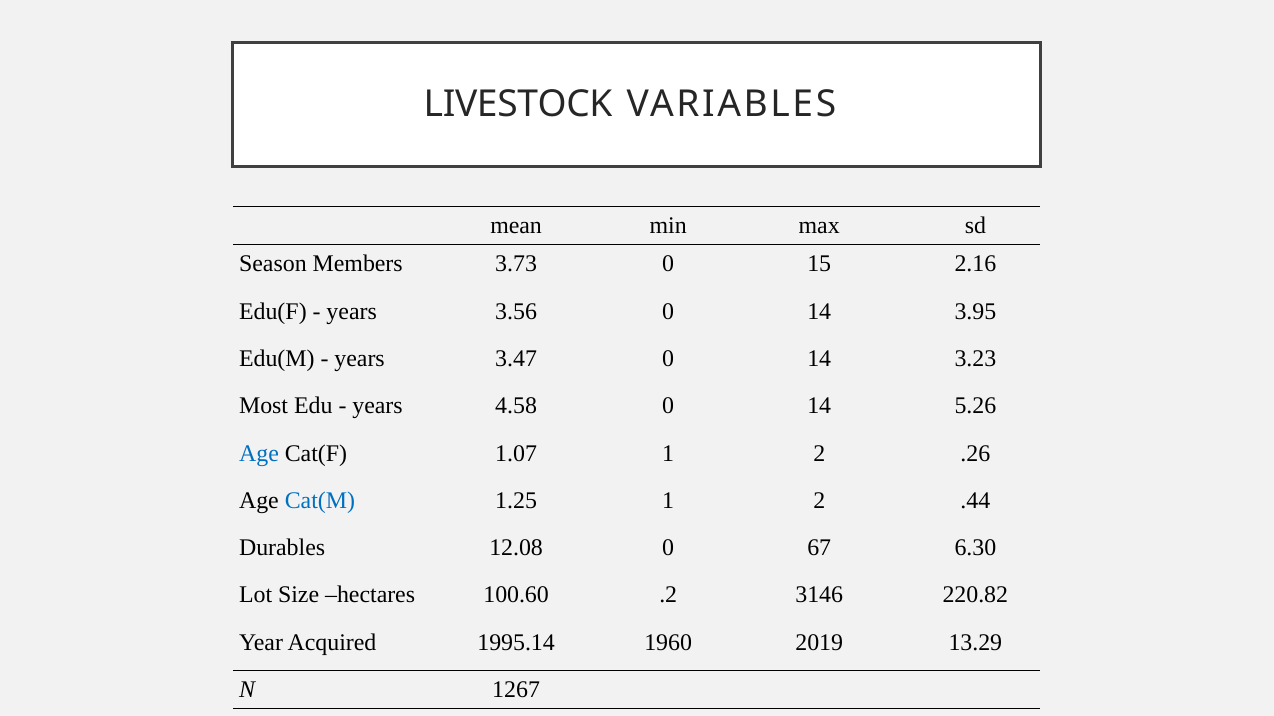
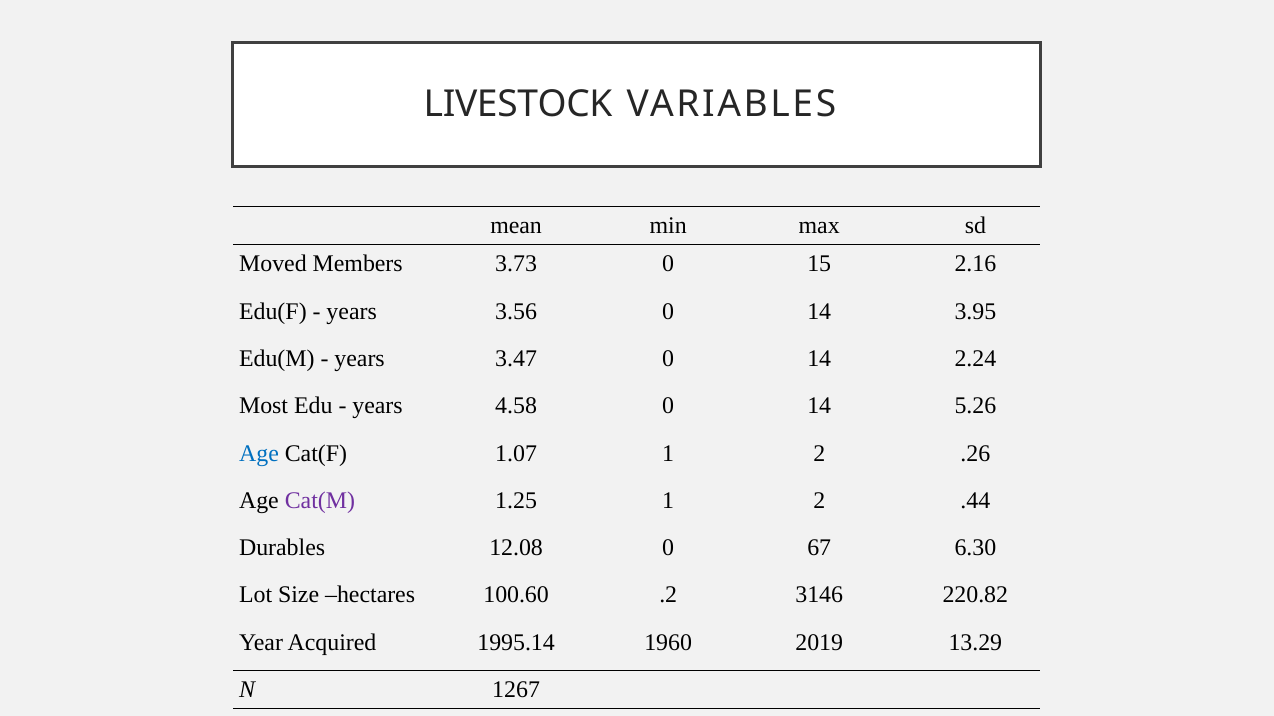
Season: Season -> Moved (273, 264)
3.23: 3.23 -> 2.24 (975, 359)
Cat(M colour: blue -> purple (320, 501)
